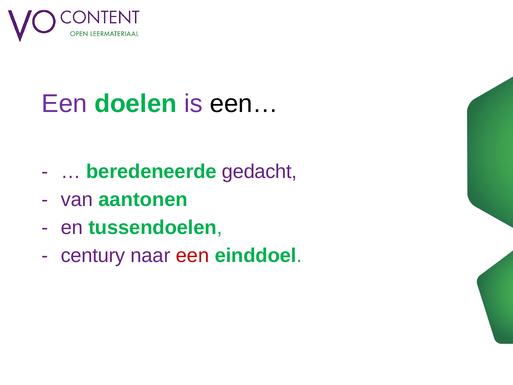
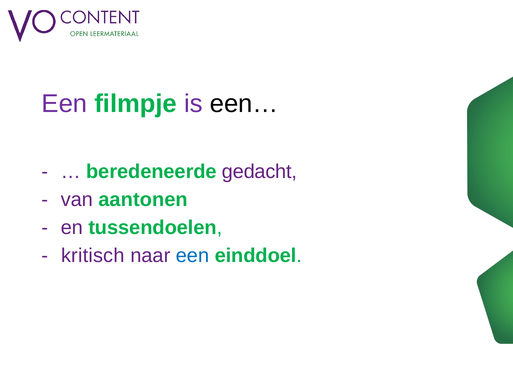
doelen: doelen -> filmpje (136, 104)
century: century -> kritisch (93, 255)
een colour: red -> blue (192, 255)
